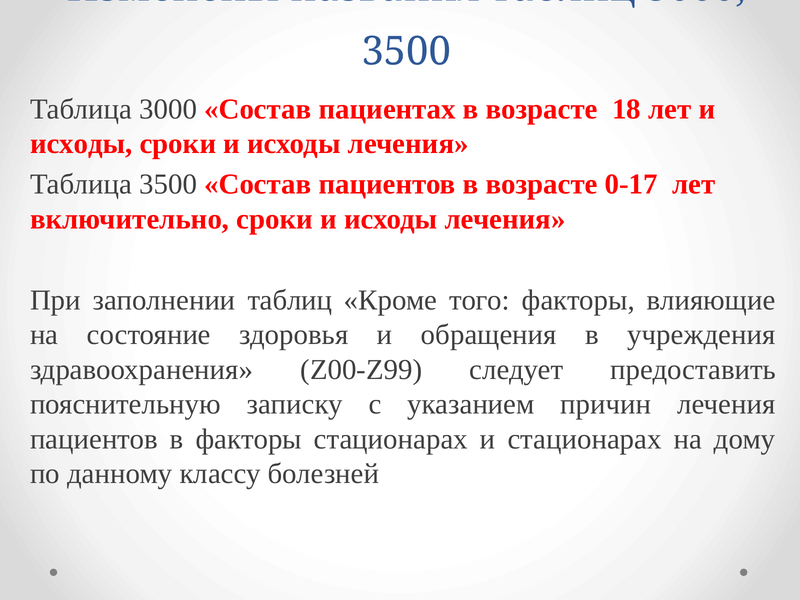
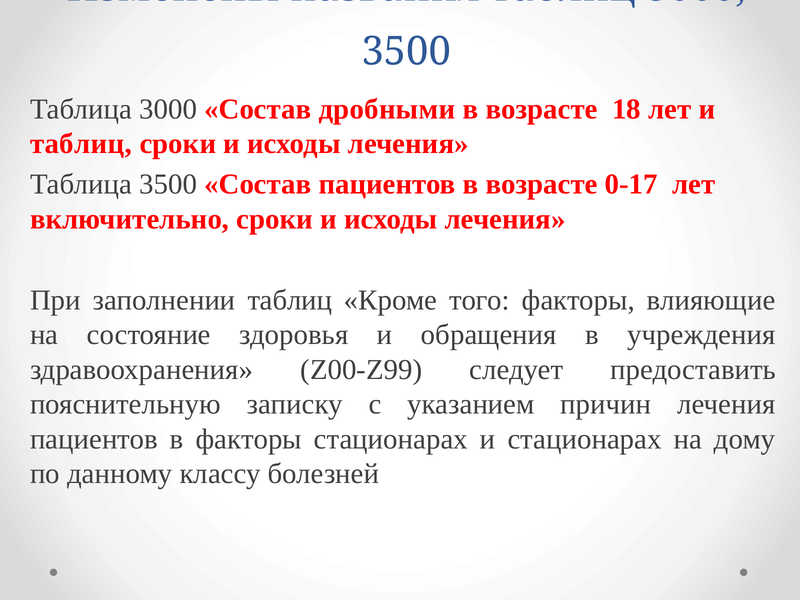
пациентах: пациентах -> дробными (387, 109)
исходы: исходы -> таблиц (81, 144)
